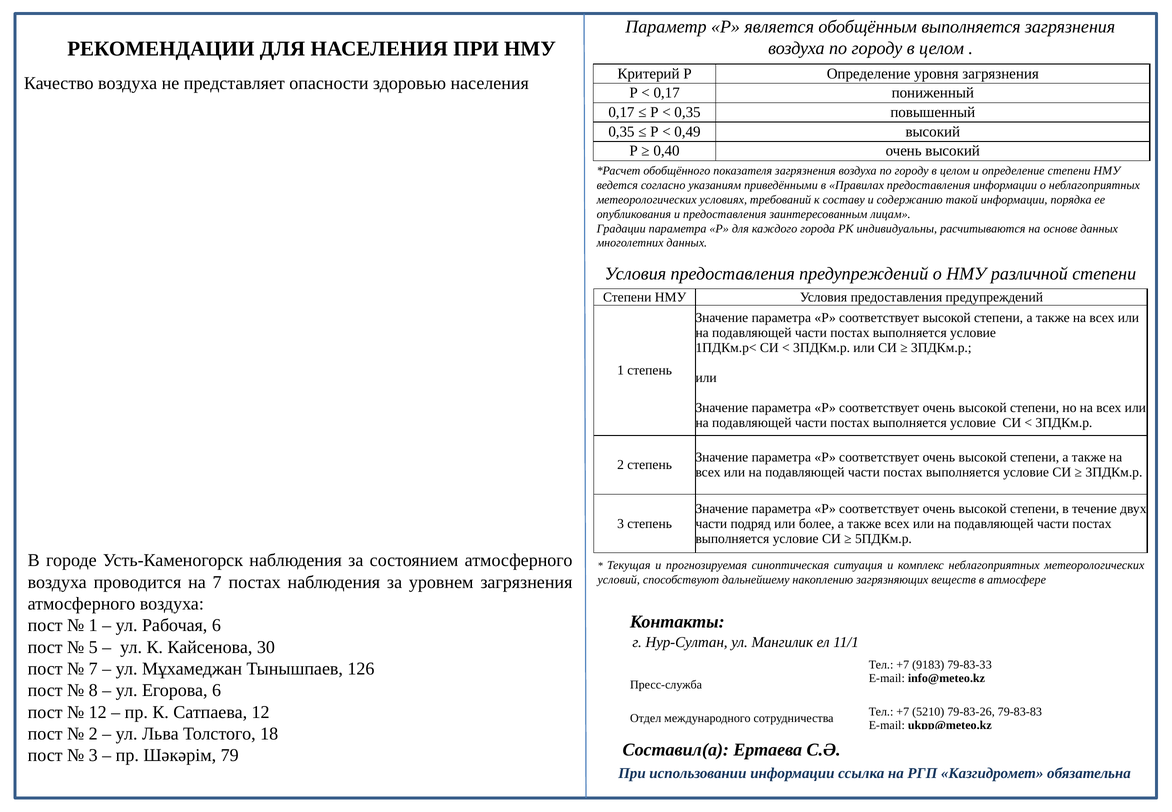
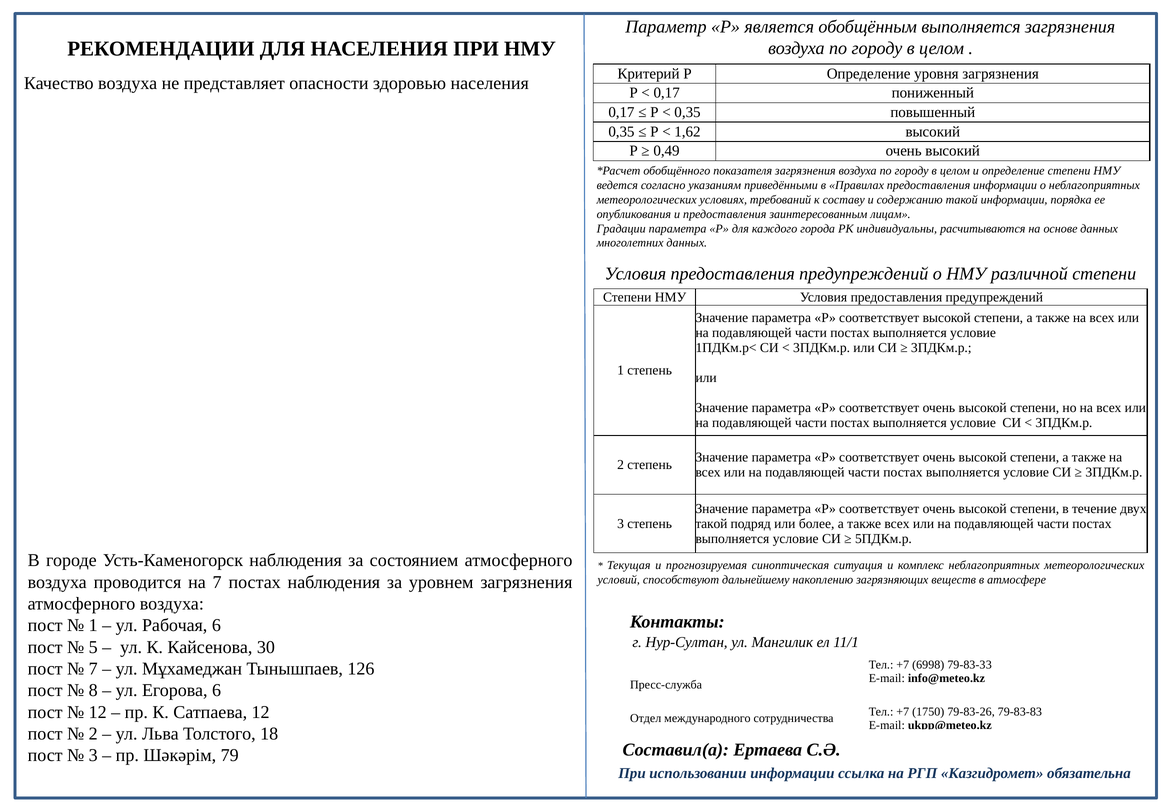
0,49: 0,49 -> 1,62 (687, 132)
0,40: 0,40 -> 0,49 (666, 151)
части: части -> такой (711, 523)
9183: 9183 -> 6998 (928, 664)
5210: 5210 -> 1750 (928, 711)
